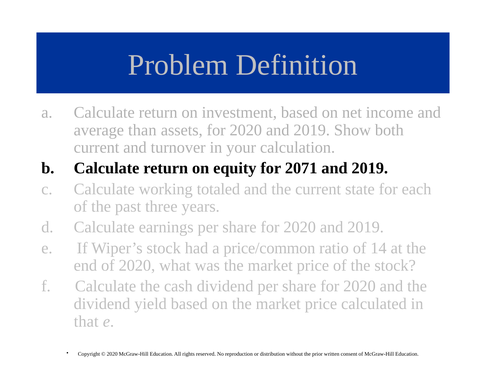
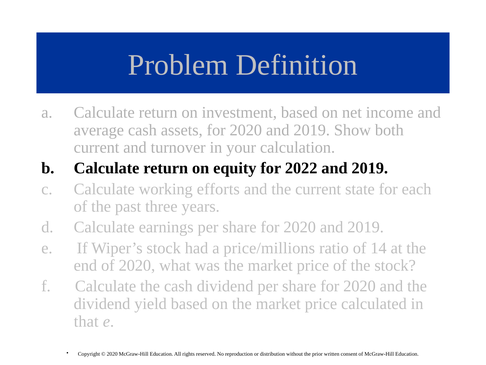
average than: than -> cash (142, 130)
2071: 2071 -> 2022 (301, 168)
totaled: totaled -> efforts (218, 189)
price/common: price/common -> price/millions (269, 248)
